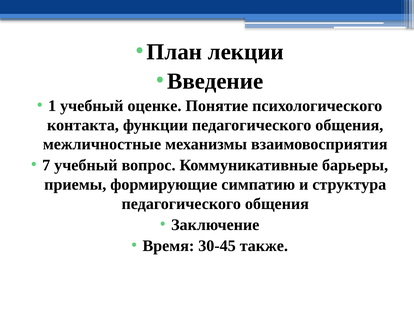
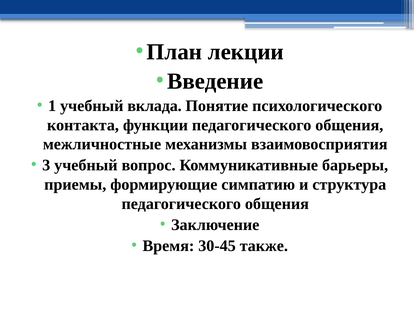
оценке: оценке -> вклада (155, 106)
7: 7 -> 3 (46, 166)
